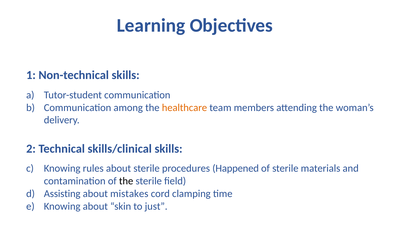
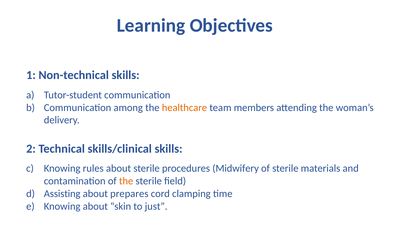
Happened: Happened -> Midwifery (236, 168)
the colour: black -> orange (126, 181)
mistakes: mistakes -> prepares (129, 193)
